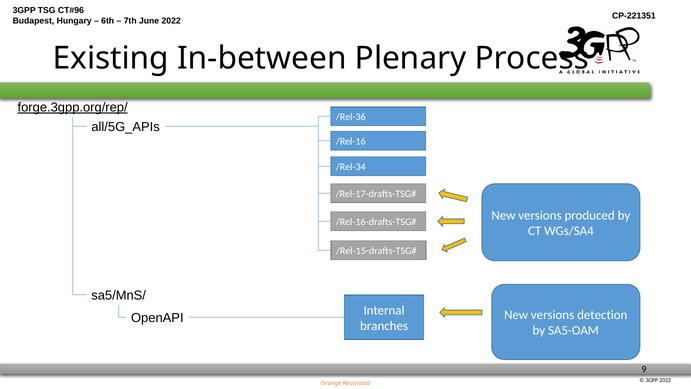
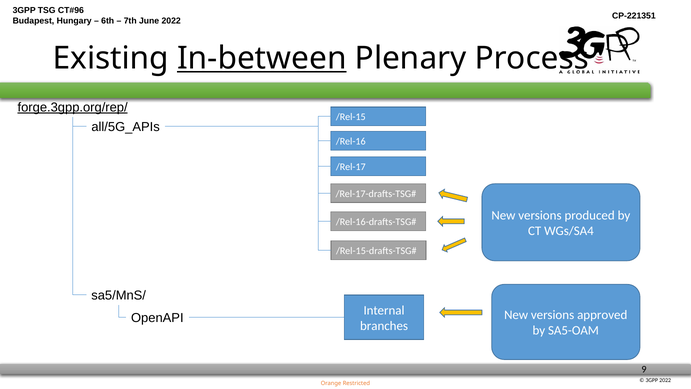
In-between underline: none -> present (262, 58)
/Rel-36: /Rel-36 -> /Rel-15 (351, 117)
/Rel-34: /Rel-34 -> /Rel-17 (351, 167)
detection: detection -> approved (602, 315)
